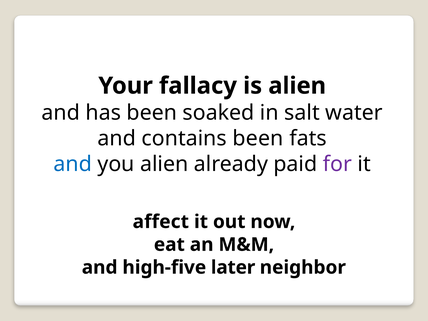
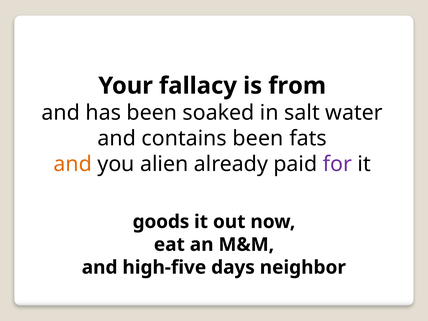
is alien: alien -> from (297, 86)
and colour: blue -> orange (73, 164)
affect: affect -> goods (161, 222)
later: later -> days (233, 267)
